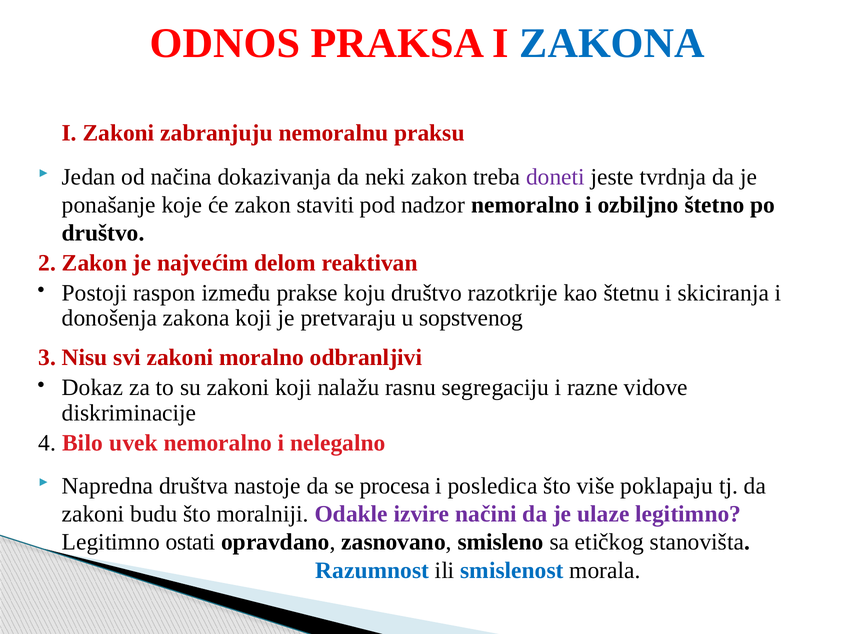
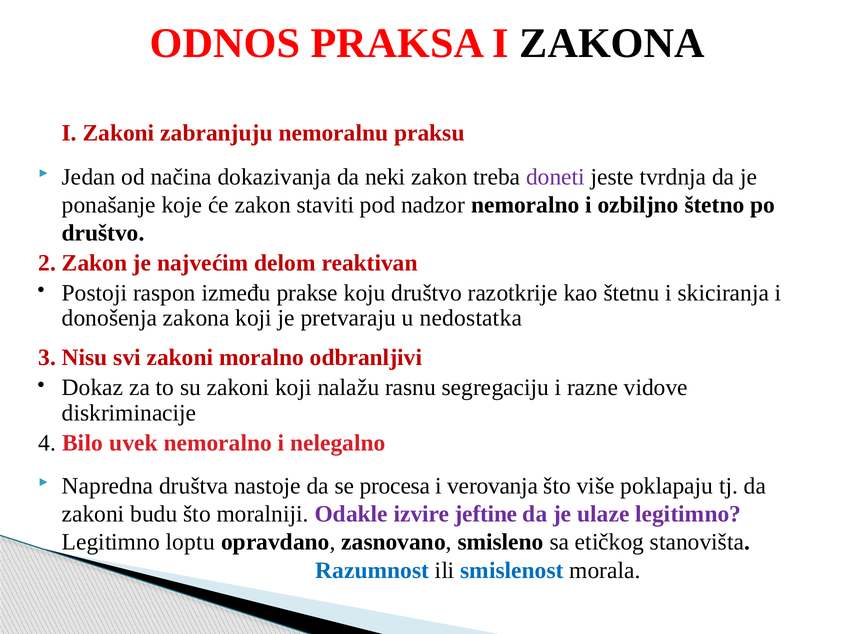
ZAKONA colour: blue -> black (612, 43)
sopstvenog: sopstvenog -> nedostatka (471, 318)
posledica: posledica -> verovanja (493, 486)
načini: načini -> jeftine (486, 514)
ostati: ostati -> loptu (190, 542)
